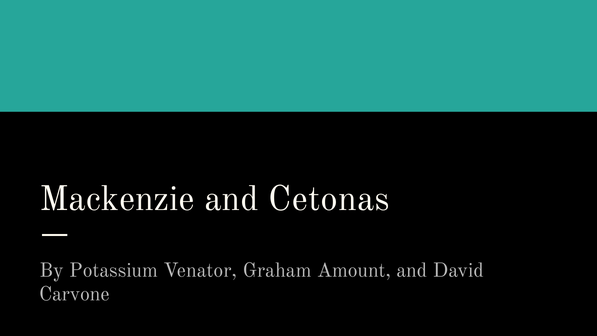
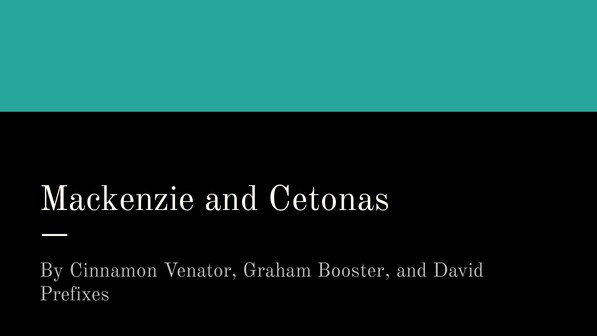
Potassium: Potassium -> Cinnamon (114, 270)
Amount: Amount -> Booster (354, 270)
Carvone: Carvone -> Prefixes (74, 294)
